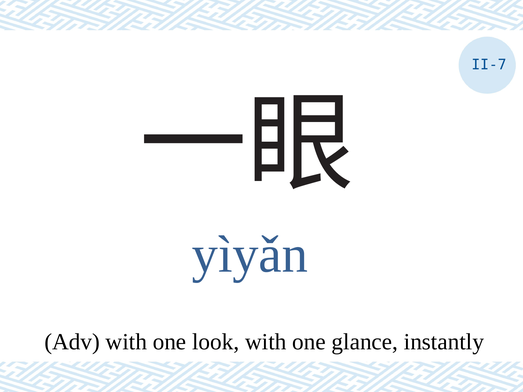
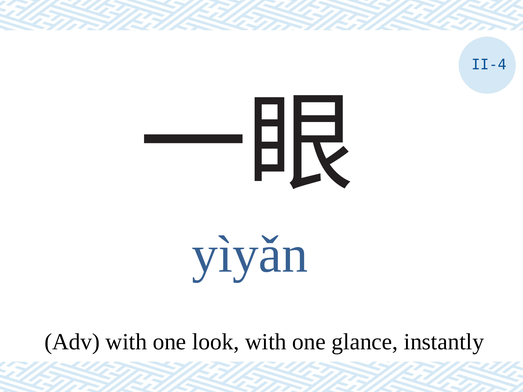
II-7: II-7 -> II-4 (489, 65)
